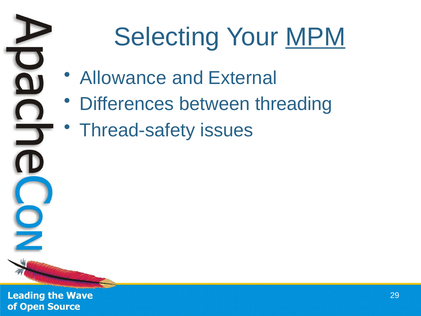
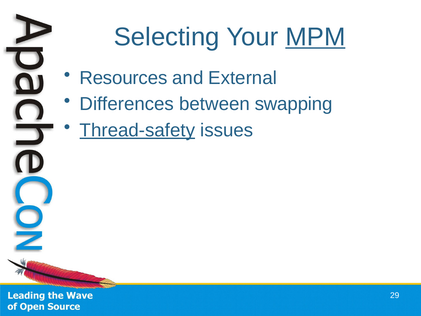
Allowance: Allowance -> Resources (123, 78)
threading: threading -> swapping (294, 104)
Thread-safety underline: none -> present (137, 130)
